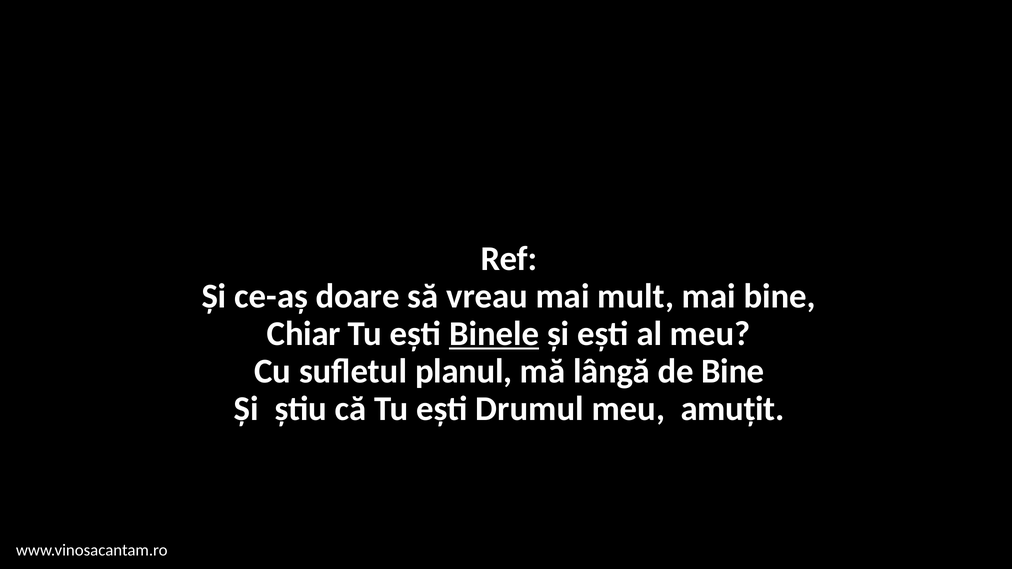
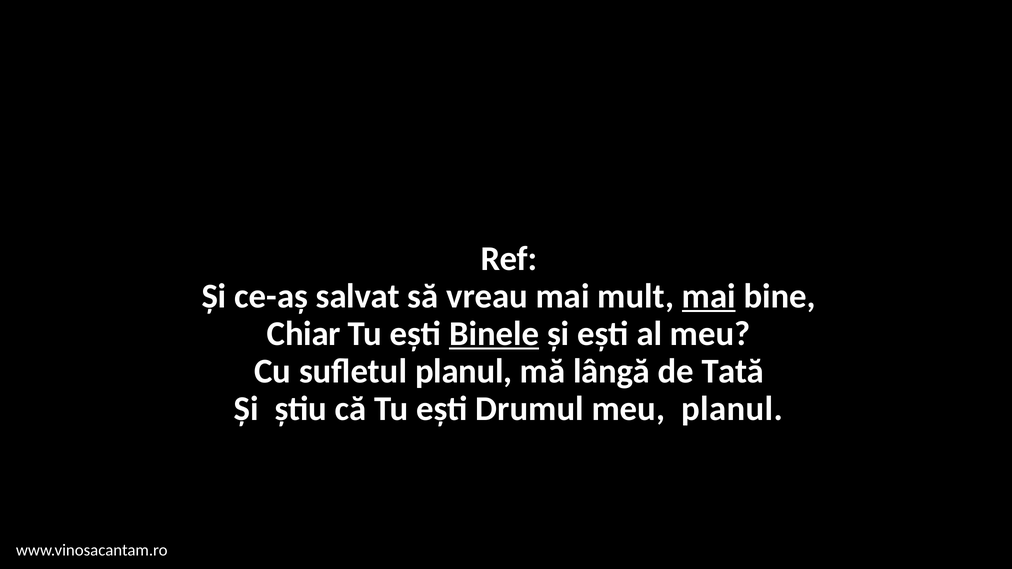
doare: doare -> salvat (358, 296)
mai underline: none -> present (709, 296)
de Bine: Bine -> Tată (733, 371)
meu amuţit: amuţit -> planul (732, 409)
